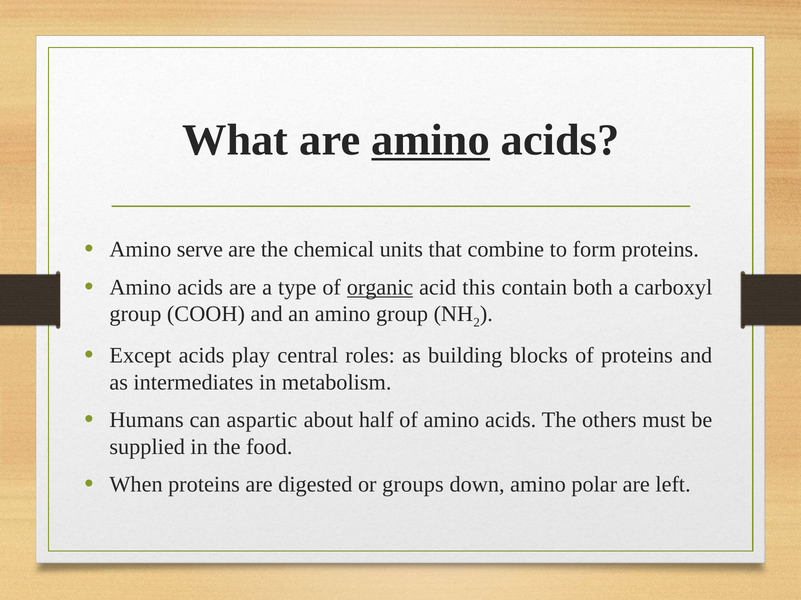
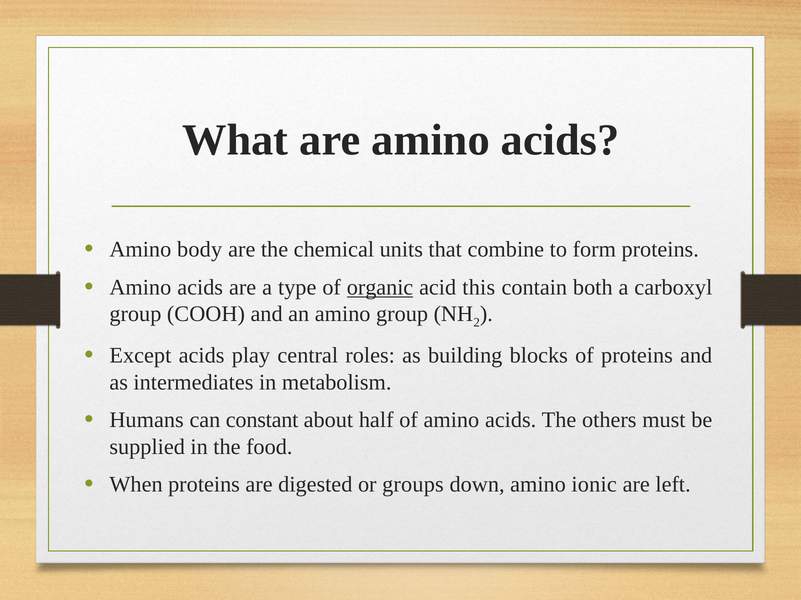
amino underline: present -> none (431, 140)
serve: serve -> body (200, 250)
aspartic: aspartic -> constant (262, 421)
polar: polar -> ionic (594, 485)
